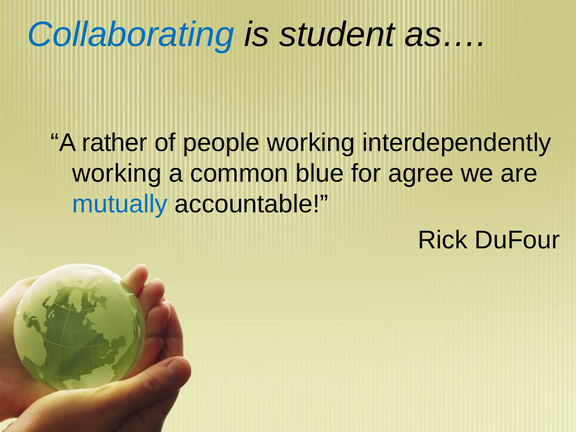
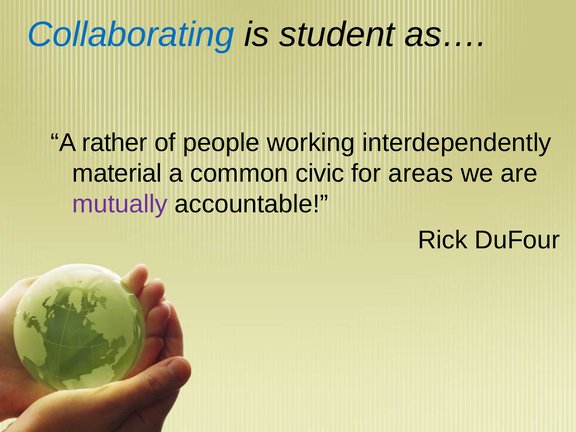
working: working -> material (117, 173)
blue: blue -> civic (320, 173)
agree: agree -> areas (421, 173)
mutually colour: blue -> purple (120, 204)
